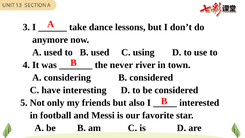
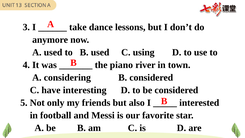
never: never -> piano (121, 65)
